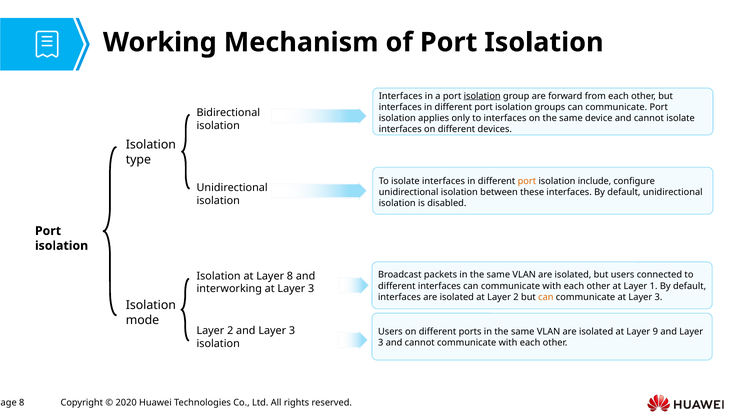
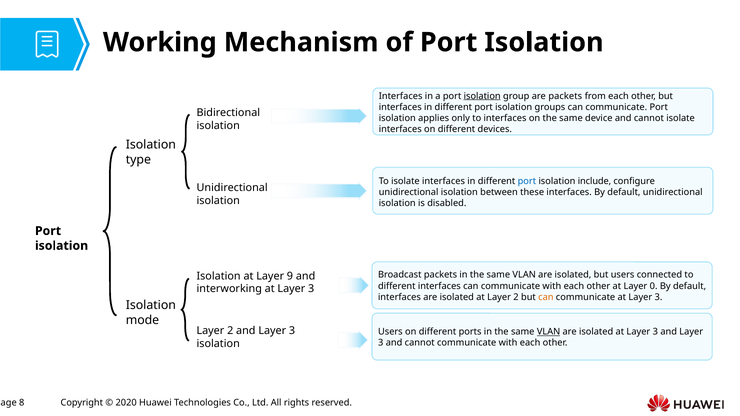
are forward: forward -> packets (565, 96)
port colour: orange -> blue (527, 181)
Layer 8: 8 -> 9 (290, 276)
1: 1 -> 0 (654, 286)
VLAN underline: none -> present (549, 332)
isolated at Layer 9: 9 -> 3 (655, 332)
